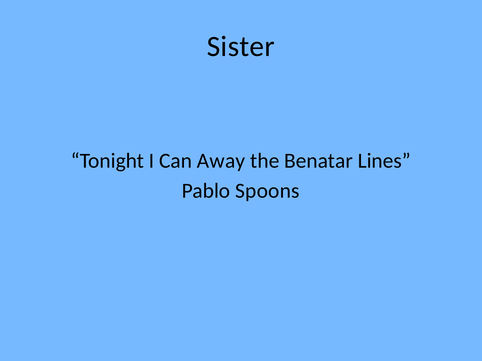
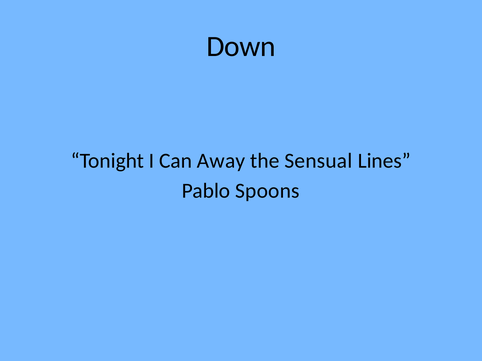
Sister: Sister -> Down (241, 47)
Benatar: Benatar -> Sensual (318, 161)
